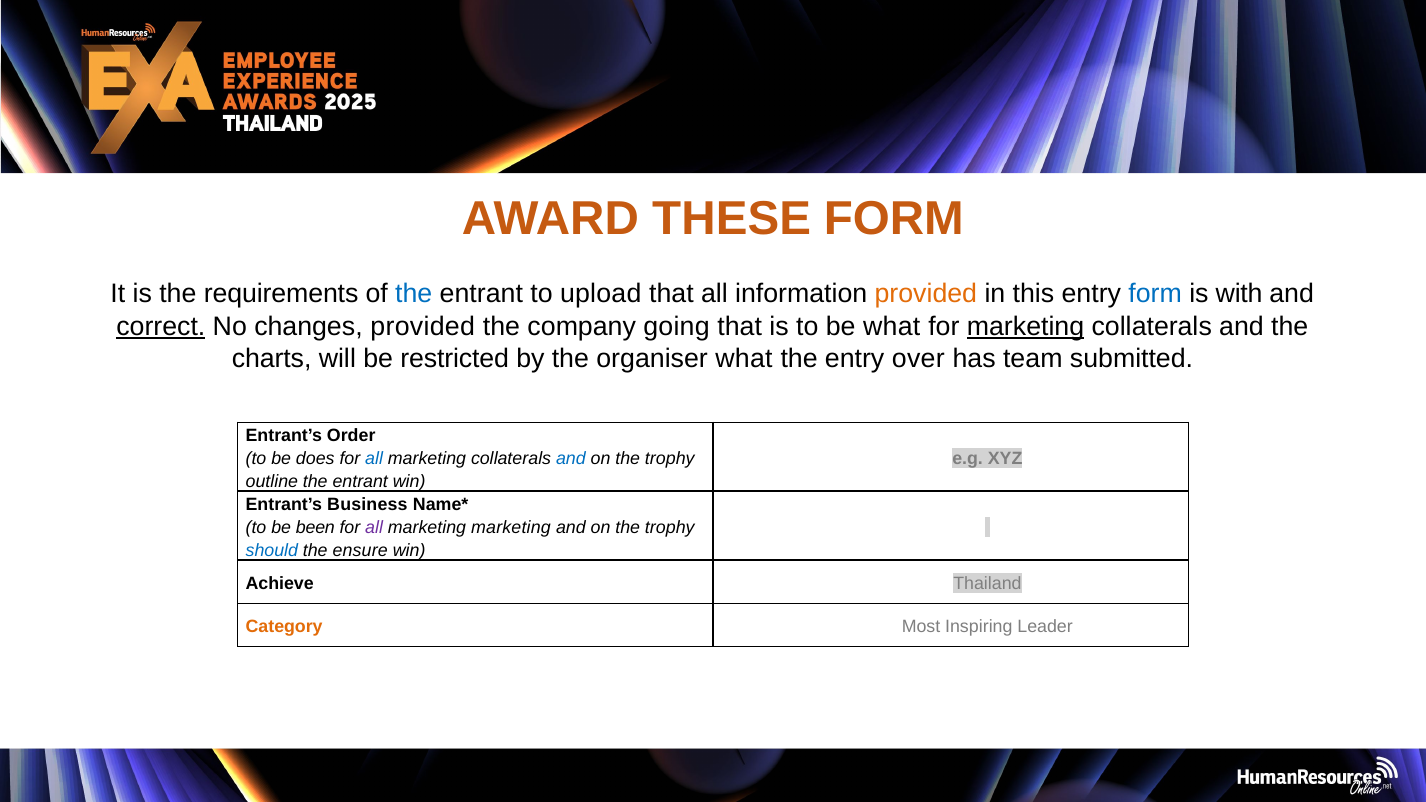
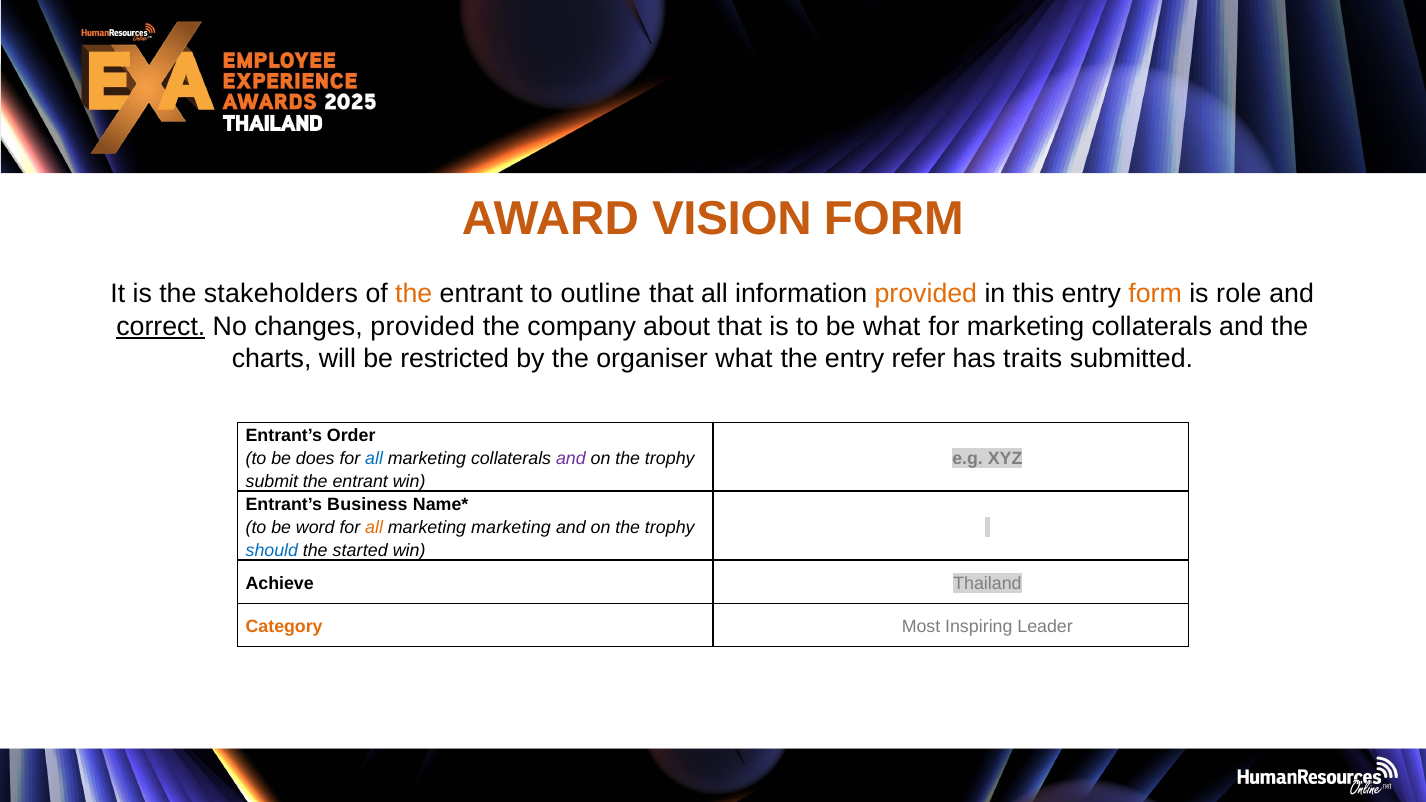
THESE: THESE -> VISION (732, 219)
requirements: requirements -> stakeholders (281, 294)
the colour: blue -> orange (414, 294)
upload: upload -> outline (601, 294)
form colour: blue -> orange (1155, 294)
with: with -> role (1239, 294)
going: going -> about (677, 326)
marketing underline: present -> none (1026, 326)
over: over -> refer (919, 358)
team: team -> traits (1033, 358)
and colour: blue -> purple (571, 459)
outline: outline -> submit (272, 481)
been: been -> word (315, 527)
all colour: purple -> orange (374, 527)
ensure: ensure -> started (360, 550)
